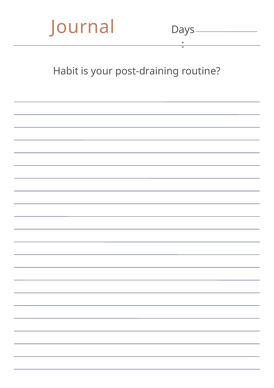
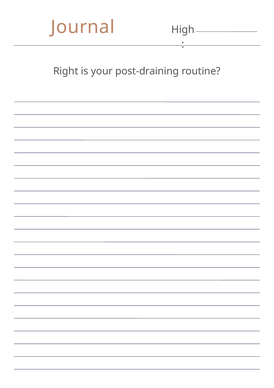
Days: Days -> High (183, 30)
Habit: Habit -> Right (66, 71)
